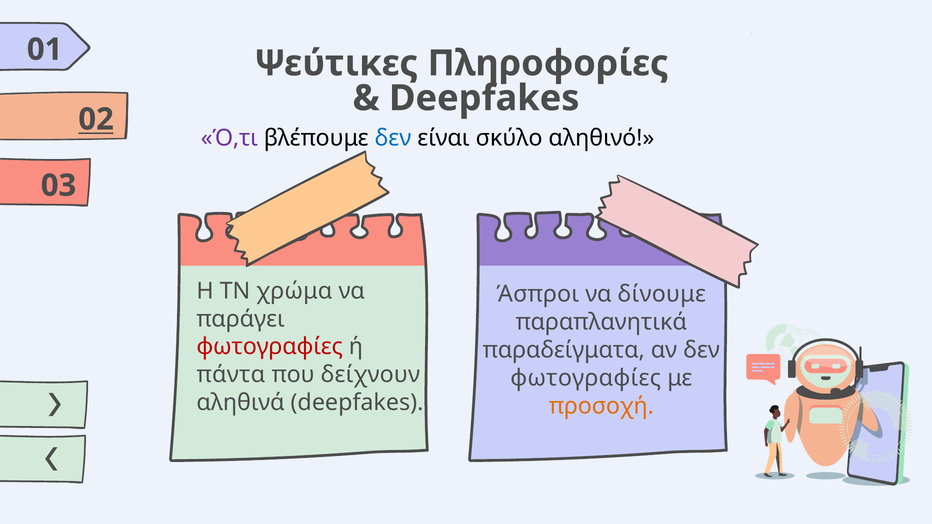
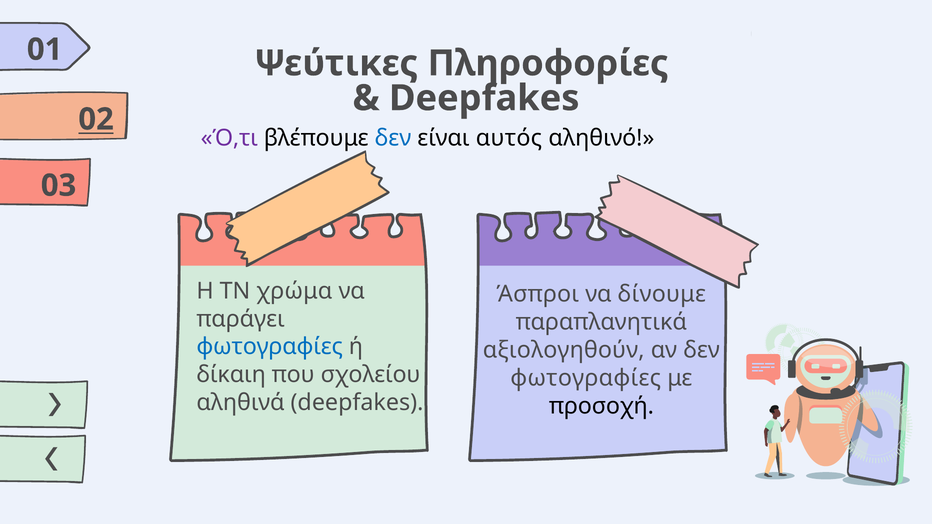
σκύλο: σκύλο -> αυτός (509, 138)
φωτογραφίες colour: red -> blue (270, 347)
παραδείγματα: παραδείγματα -> αξιολογηθούν (564, 350)
πάντα: πάντα -> δίκαιη (231, 375)
δείχνουν: δείχνουν -> σχολείου (371, 375)
προσοχή colour: orange -> black (601, 406)
